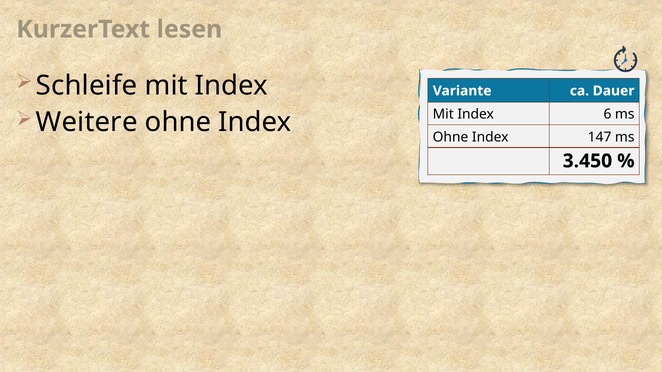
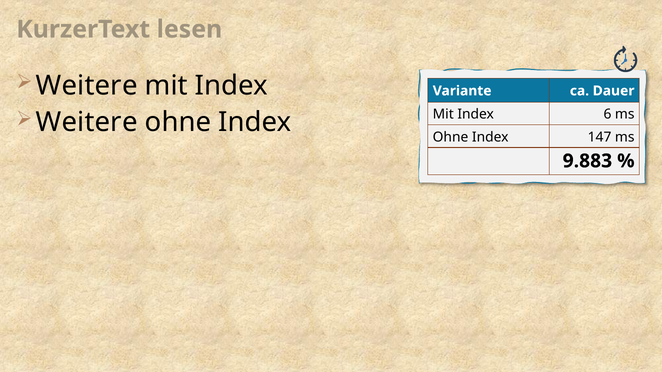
Schleife: Schleife -> Weitere (87, 86)
3.450: 3.450 -> 9.883 (587, 161)
